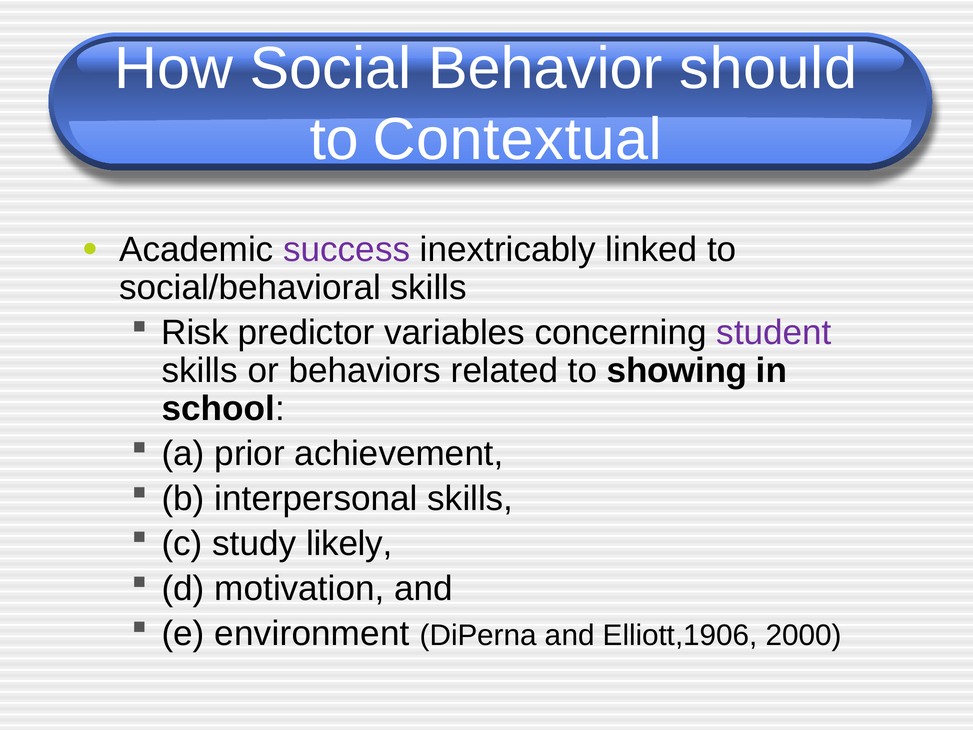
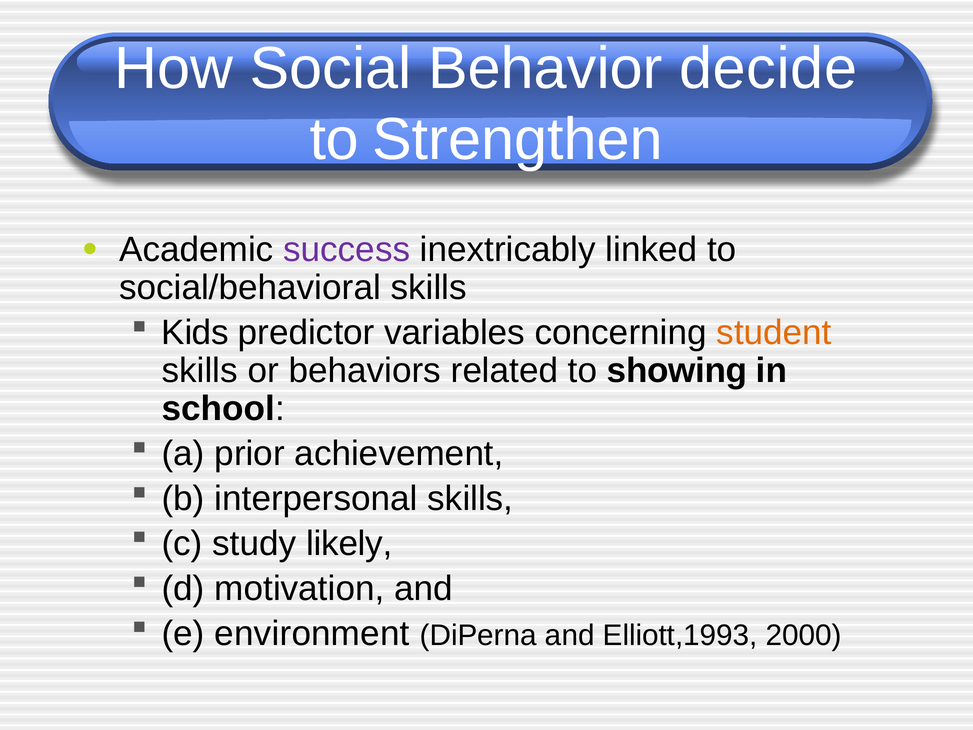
should: should -> decide (768, 68)
Contextual: Contextual -> Strengthen (518, 140)
Risk: Risk -> Kids (195, 333)
student colour: purple -> orange (774, 333)
Elliott,1906: Elliott,1906 -> Elliott,1993 (680, 635)
